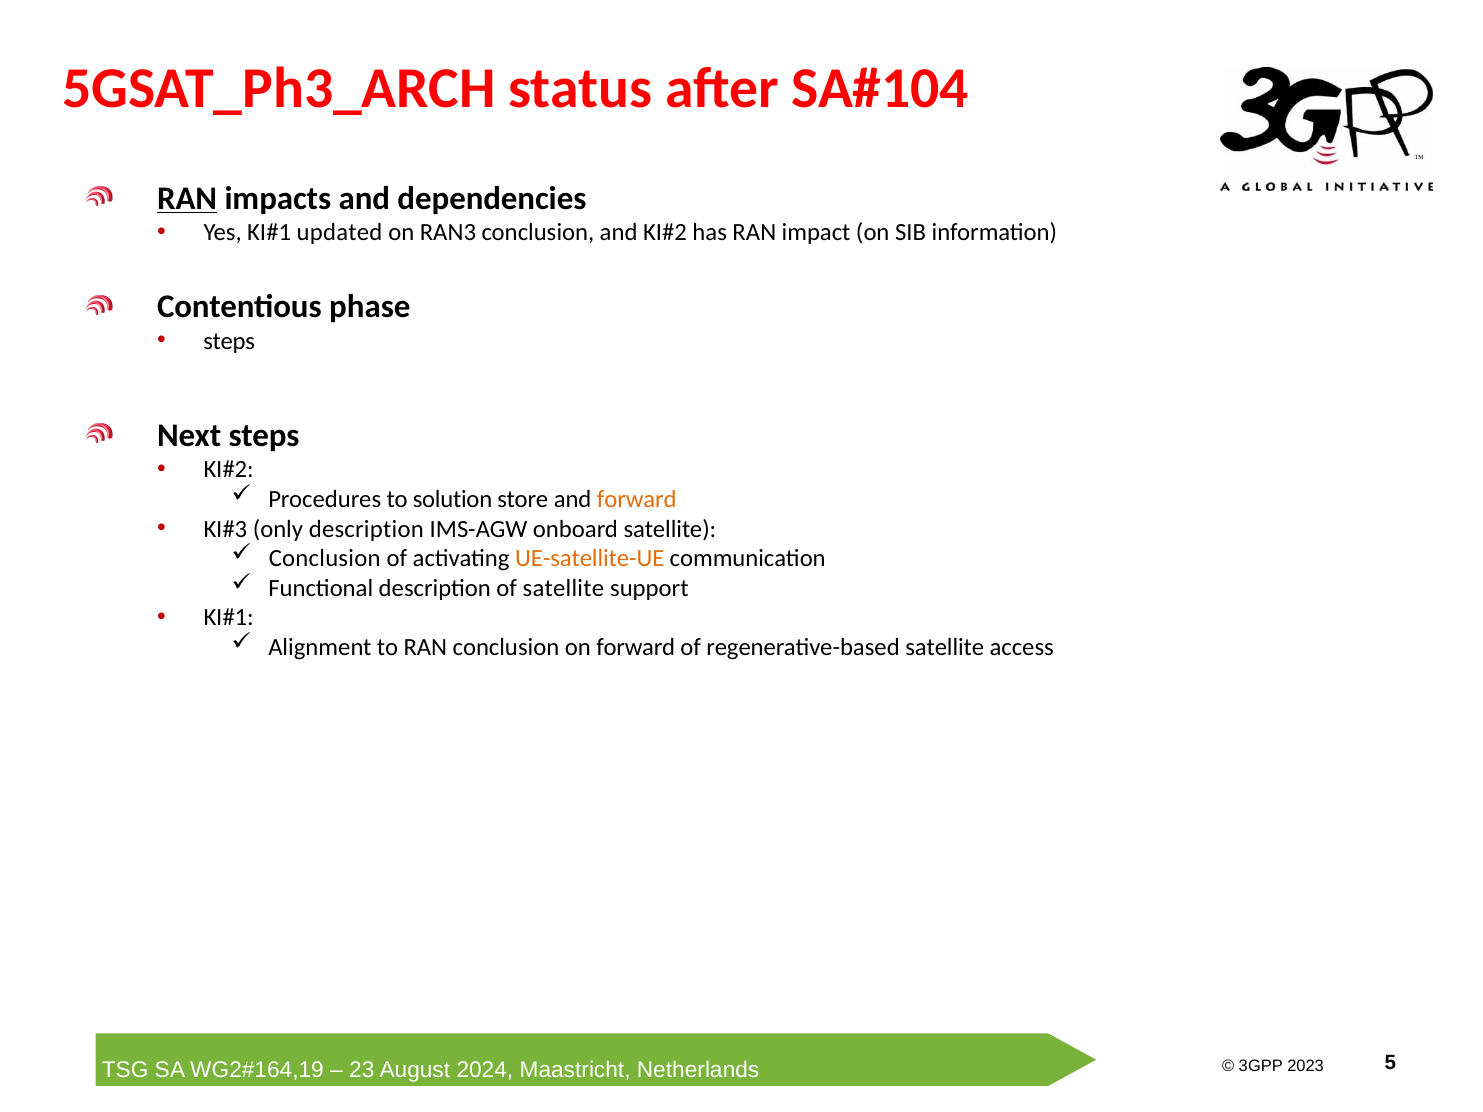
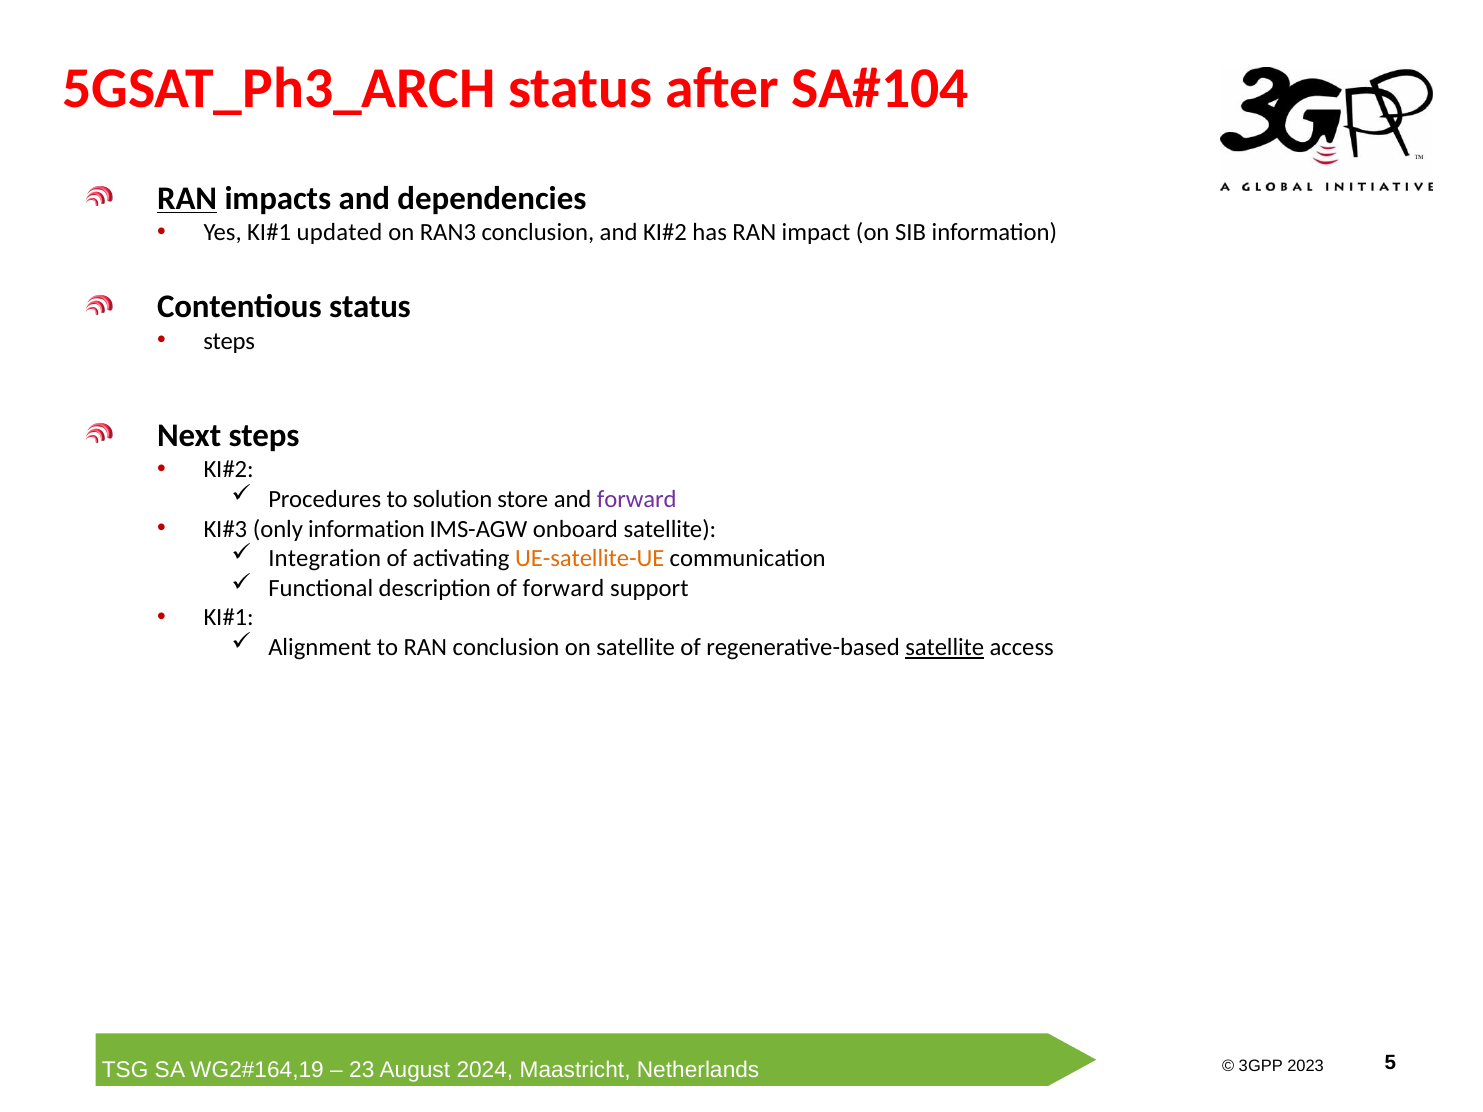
Contentious phase: phase -> status (370, 307)
forward colour: orange -> purple (637, 499)
only description: description -> information (367, 529)
Conclusion: Conclusion -> Integration (325, 559)
of satellite: satellite -> forward (563, 588)
on forward: forward -> satellite (636, 648)
satellite underline: none -> present (945, 648)
